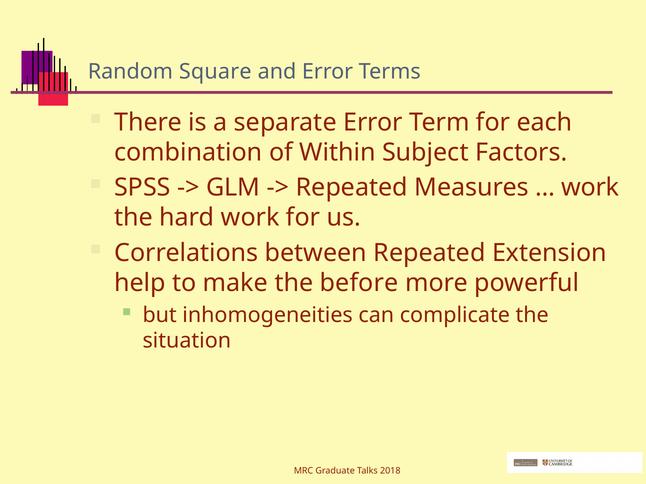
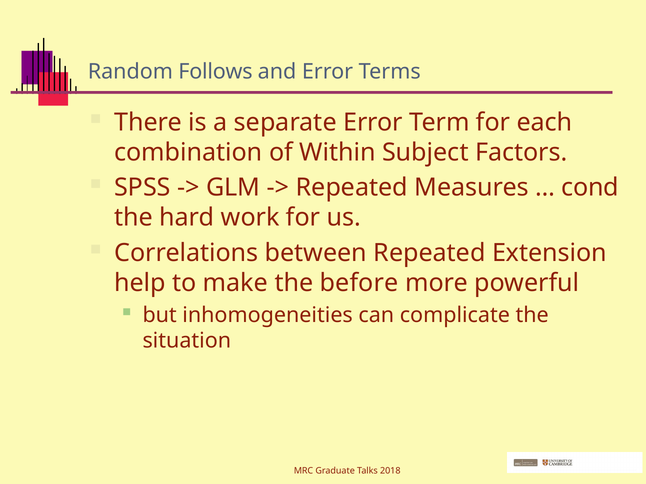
Square: Square -> Follows (215, 71)
work: work -> cond (590, 188)
